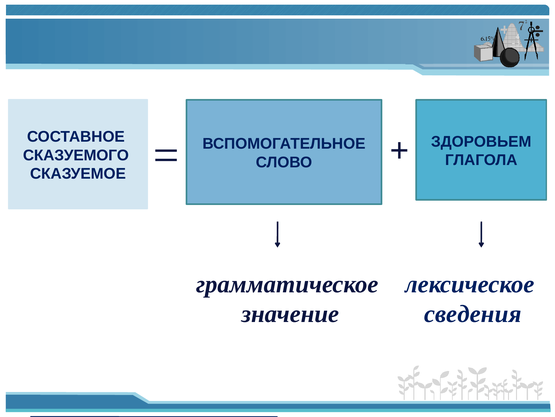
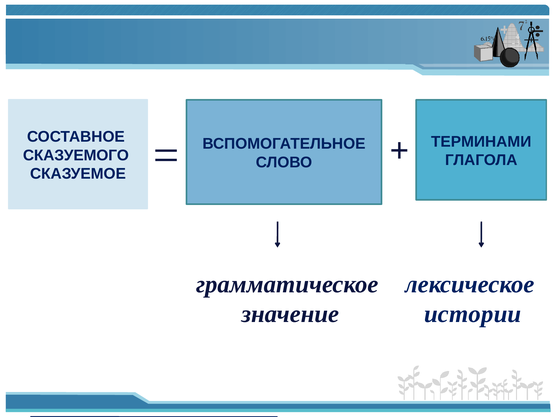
ЗДОРОВЬЕМ: ЗДОРОВЬЕМ -> ТЕРМИНАМИ (481, 141)
сведения: сведения -> истории (473, 313)
